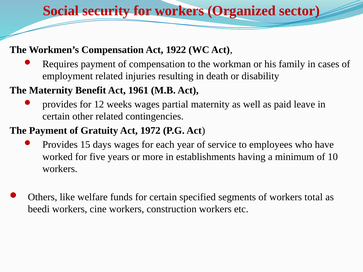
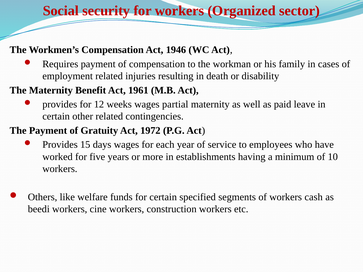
1922: 1922 -> 1946 (176, 50)
total: total -> cash (314, 197)
